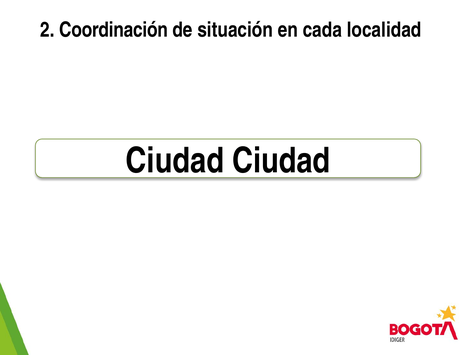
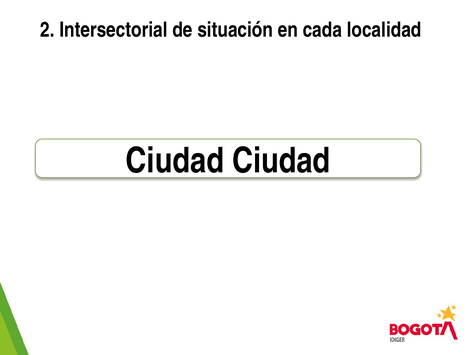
Coordinación: Coordinación -> Intersectorial (114, 30)
